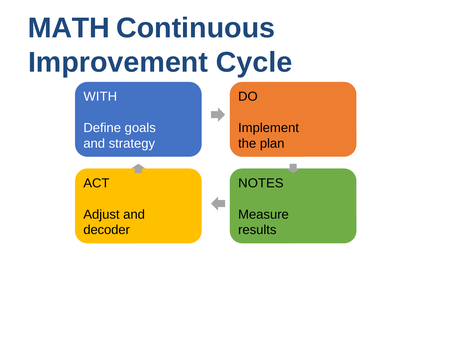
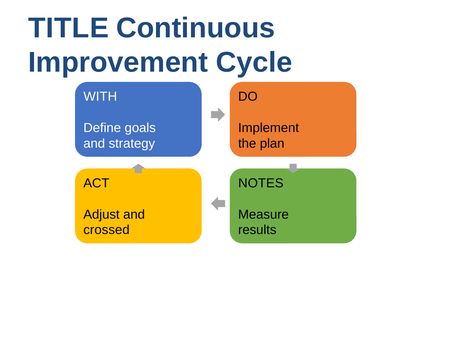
MATH: MATH -> TITLE (68, 28)
decoder: decoder -> crossed (107, 230)
